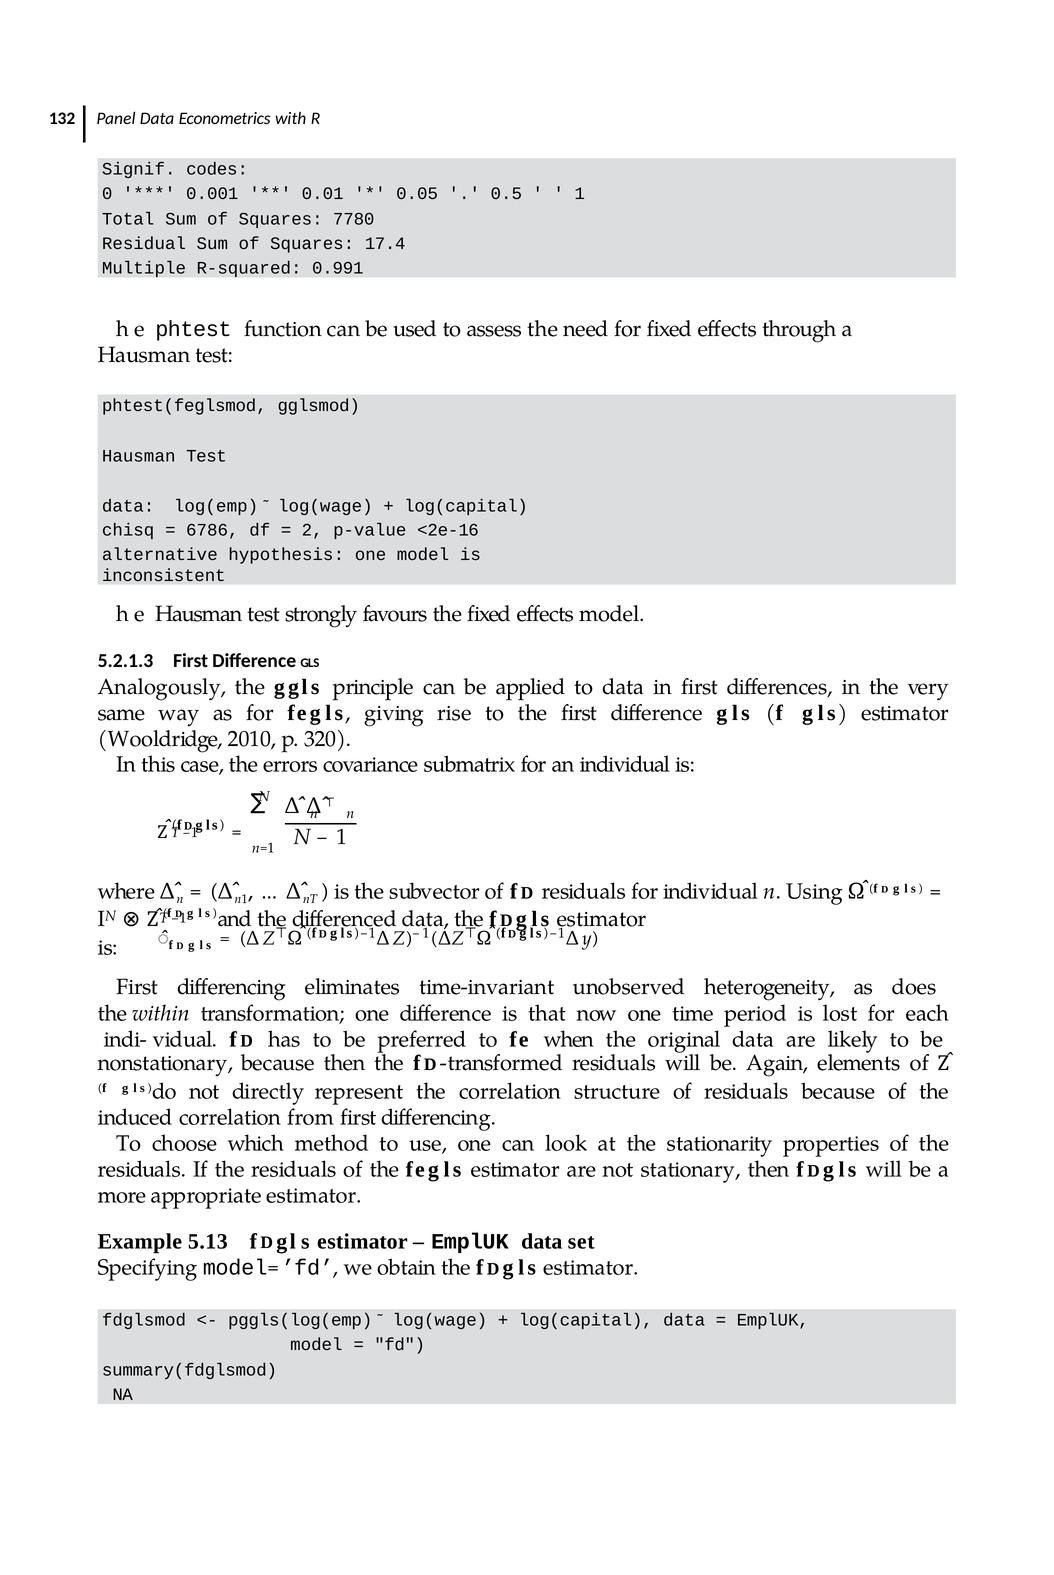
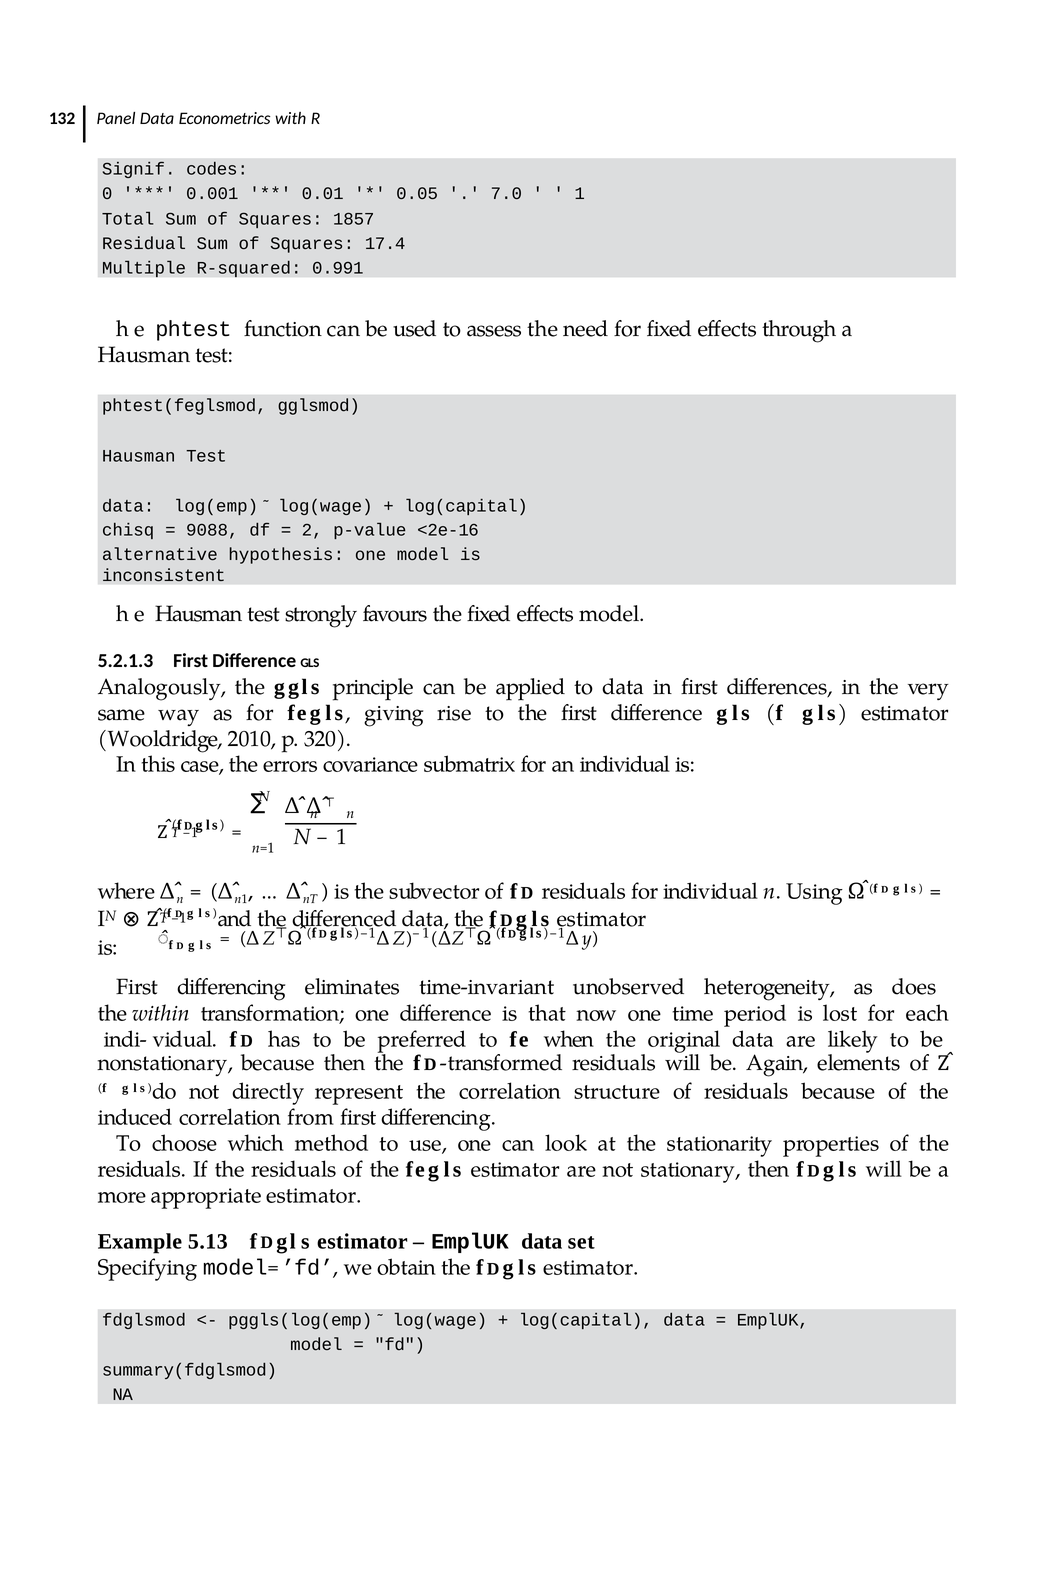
0.5: 0.5 -> 7.0 (506, 193)
7780: 7780 -> 1857 (354, 219)
6786: 6786 -> 9088 (212, 530)
